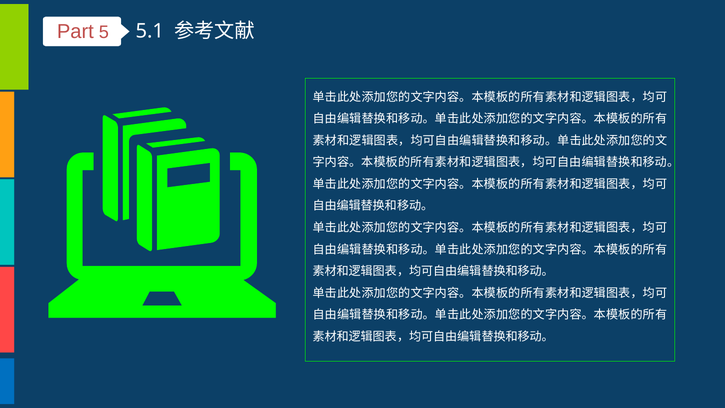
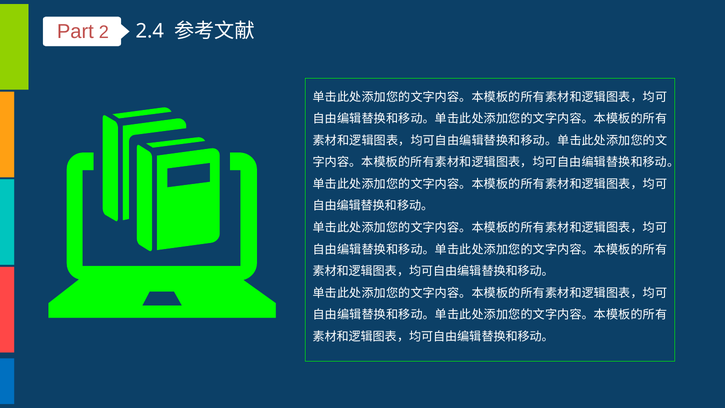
5: 5 -> 2 (104, 32)
5.1: 5.1 -> 2.4 (150, 31)
